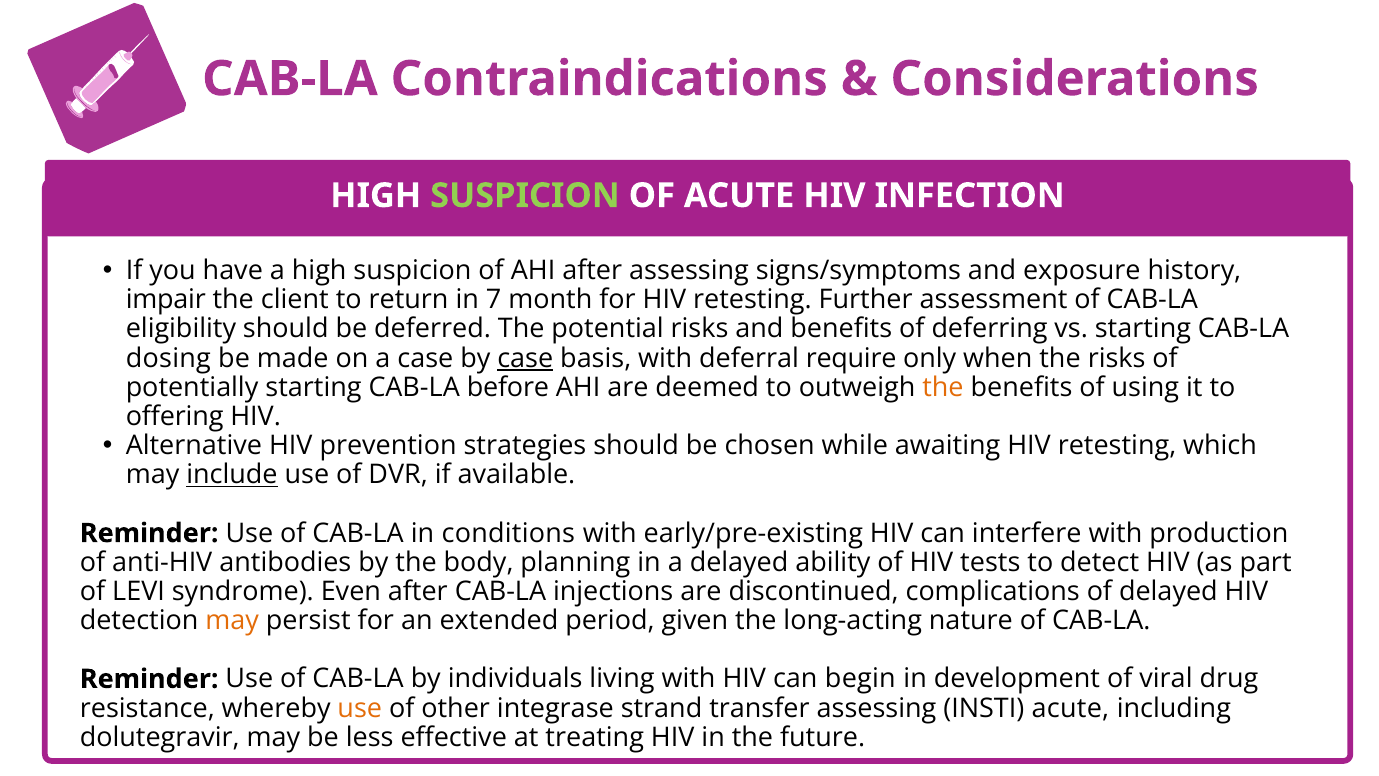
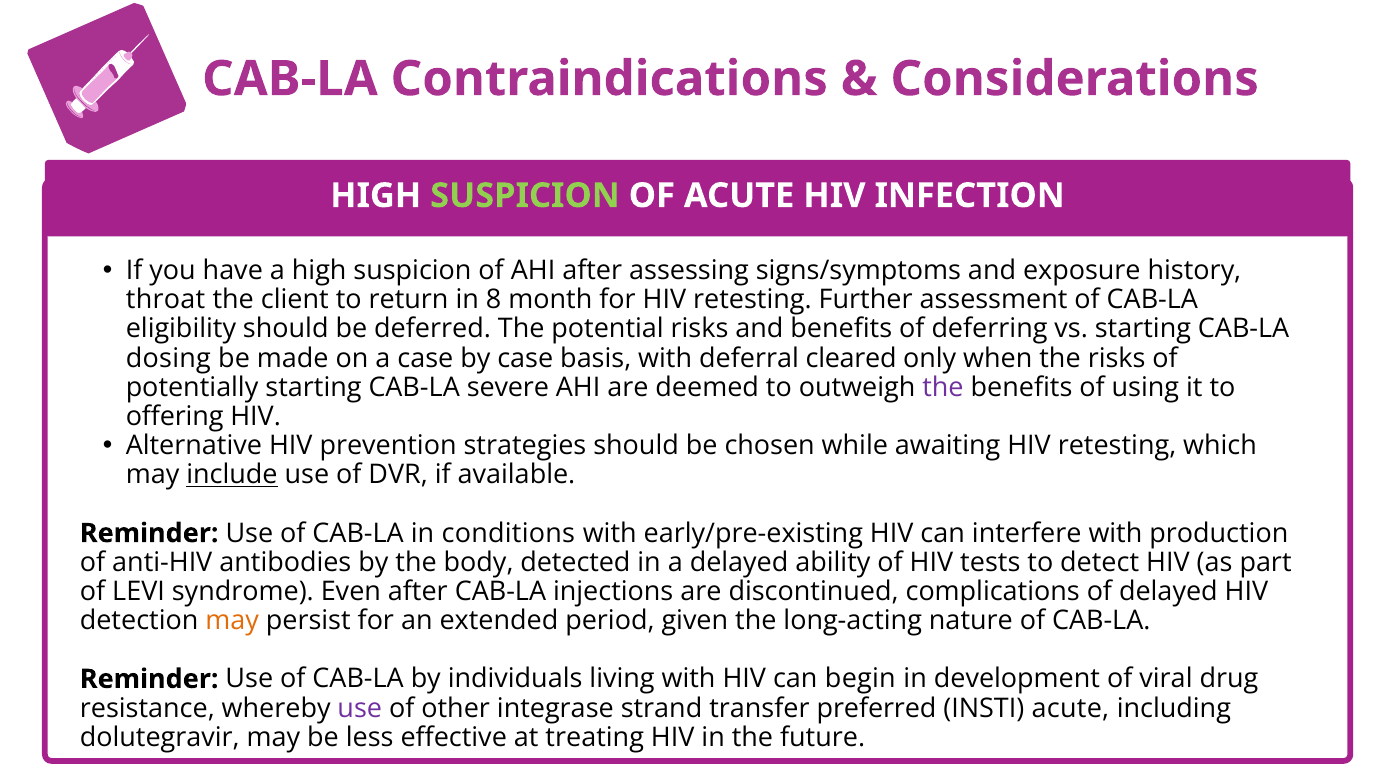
impair: impair -> throat (166, 300)
7: 7 -> 8 (494, 300)
case underline: present -> none (525, 358)
require: require -> cleared (851, 358)
before: before -> severe (508, 387)
the colour: orange -> purple (943, 387)
planning: planning -> detected (575, 562)
use colour: orange -> purple (360, 708)
transfer assessing: assessing -> preferred (877, 708)
